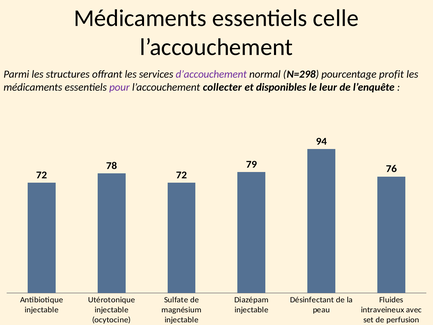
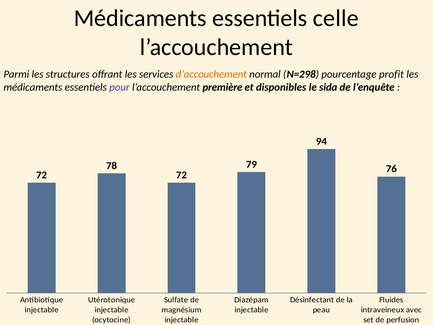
d’accouchement colour: purple -> orange (211, 74)
collecter: collecter -> première (222, 87)
leur: leur -> sida (328, 87)
